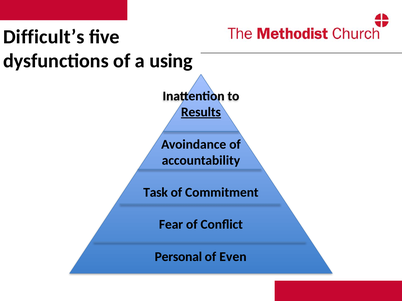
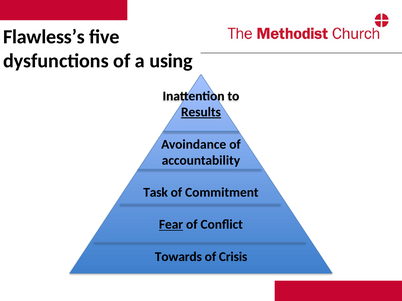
Difficult’s: Difficult’s -> Flawless’s (44, 37)
Fear underline: none -> present (171, 225)
Personal: Personal -> Towards (178, 257)
Even: Even -> Crisis (233, 257)
